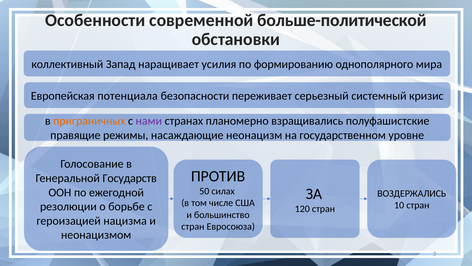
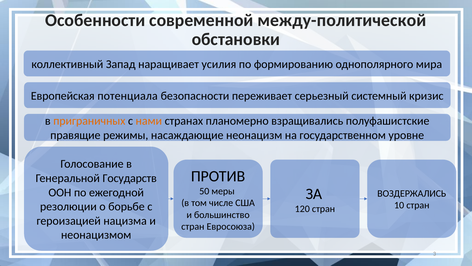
больше-политической: больше-политической -> между-политической (342, 20)
нами colour: purple -> orange (149, 121)
силах: силах -> меры (223, 191)
